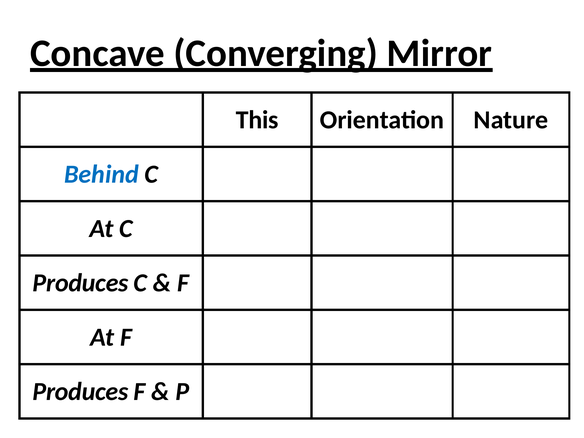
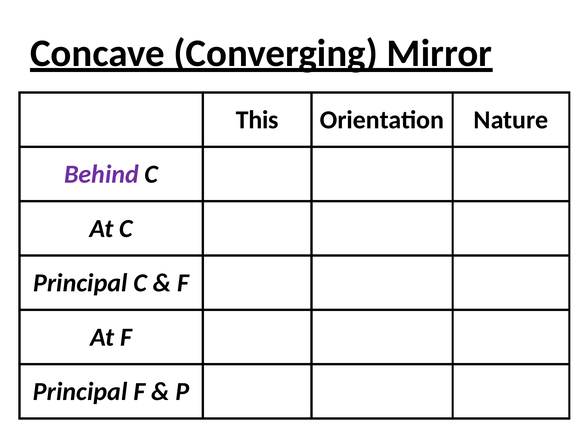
Behind colour: blue -> purple (101, 174)
Produces: Produces -> Principal (80, 283)
Produces: Produces -> Principal (80, 392)
